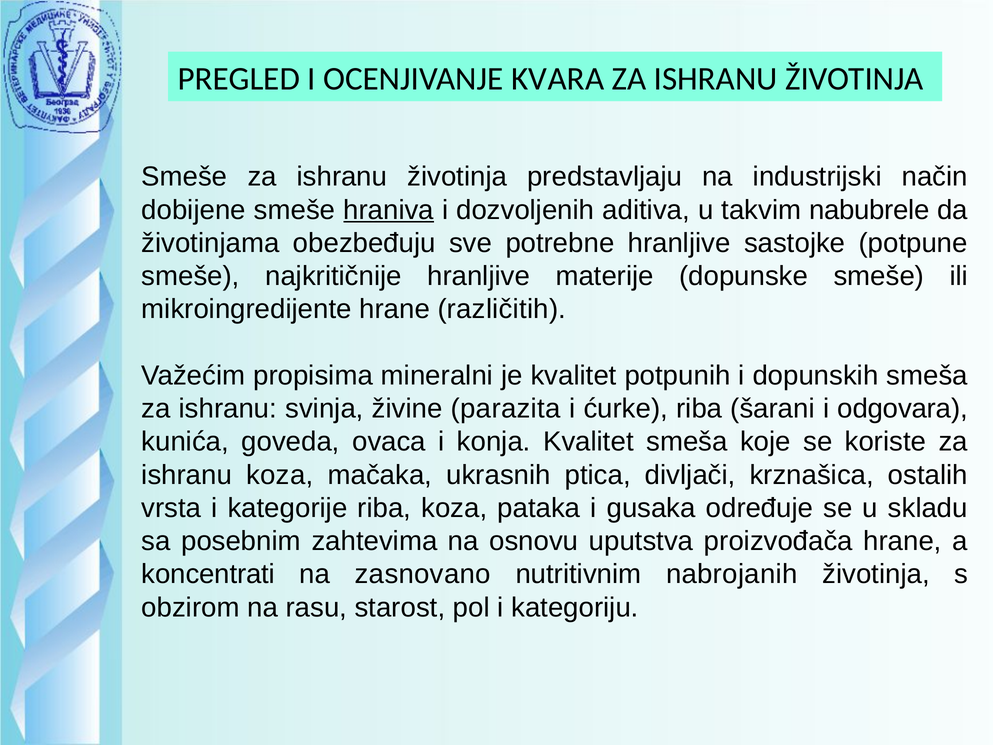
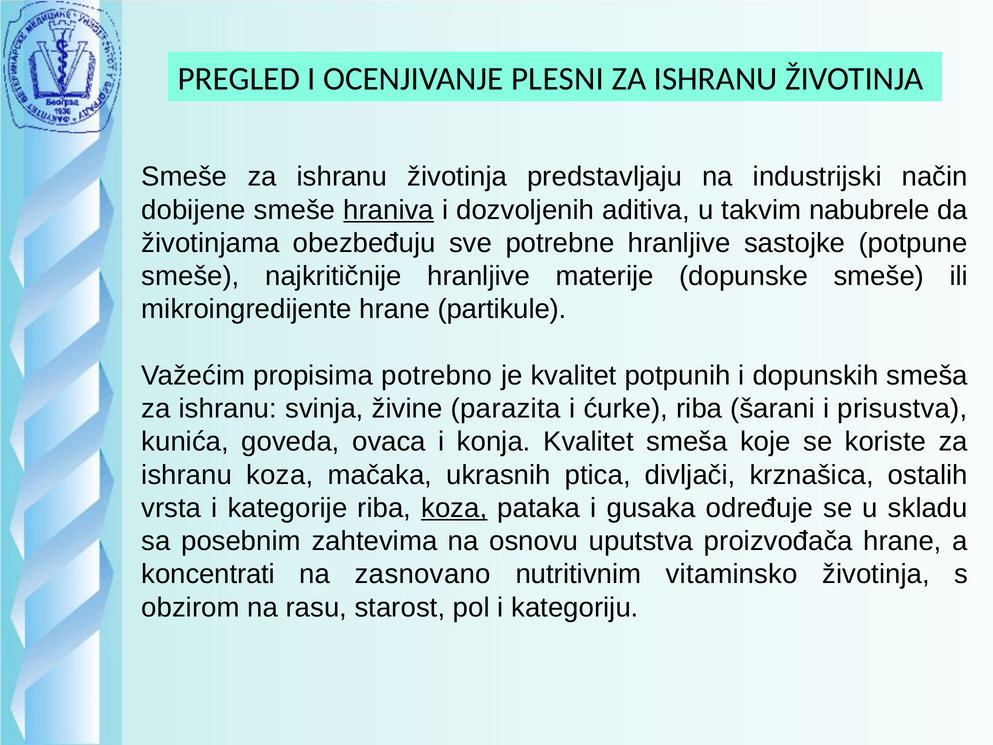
KVARA: KVARA -> PLESNI (558, 79)
različitih: različitih -> partikule (502, 309)
mineralni: mineralni -> potrebno (437, 375)
odgovara: odgovara -> prisustva (902, 409)
koza underline: none -> present (454, 508)
nabrojanih: nabrojanih -> vitaminsko (732, 574)
